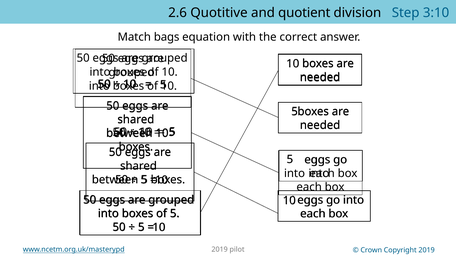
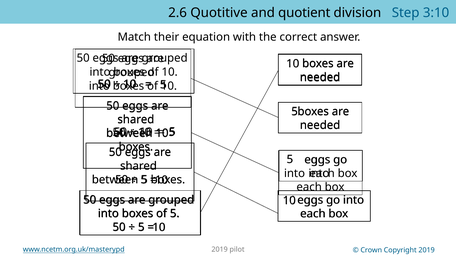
bags: bags -> their (167, 37)
